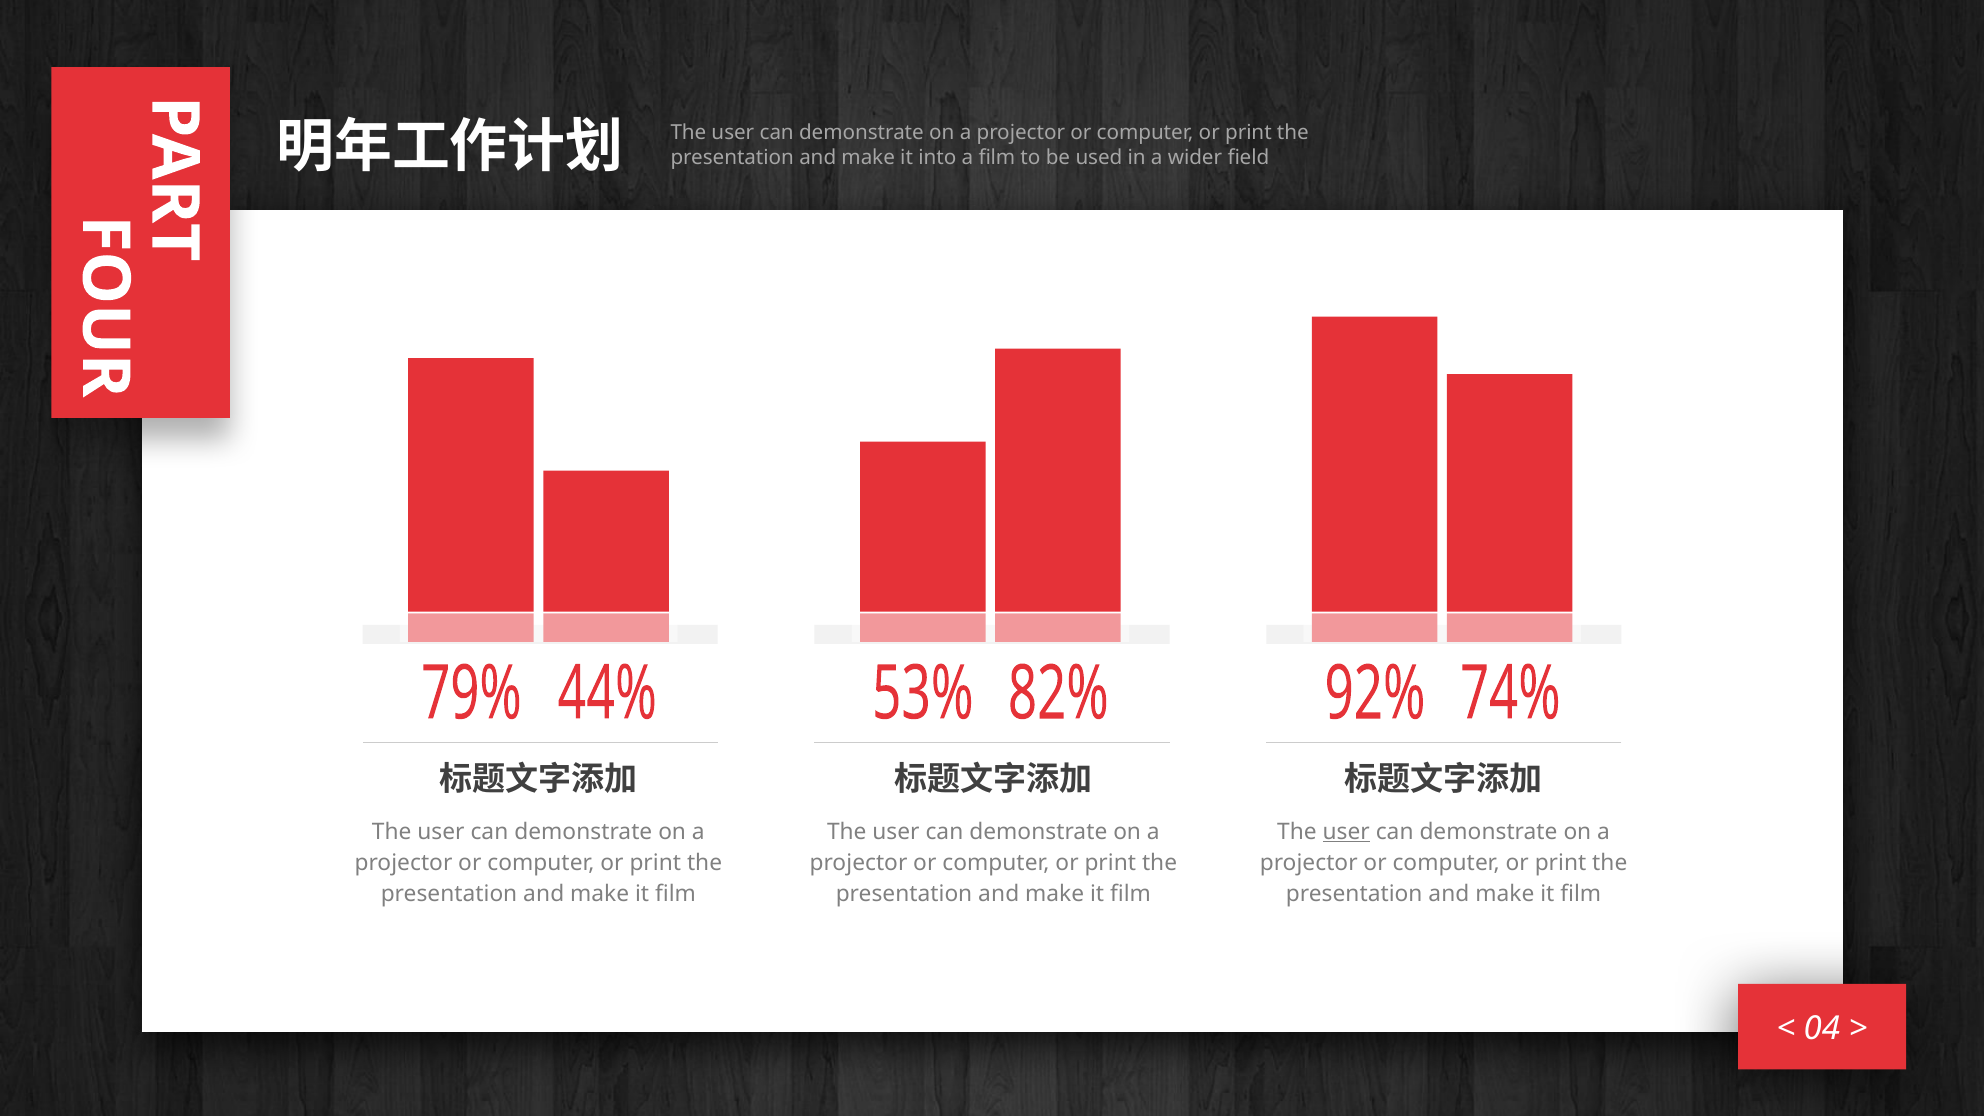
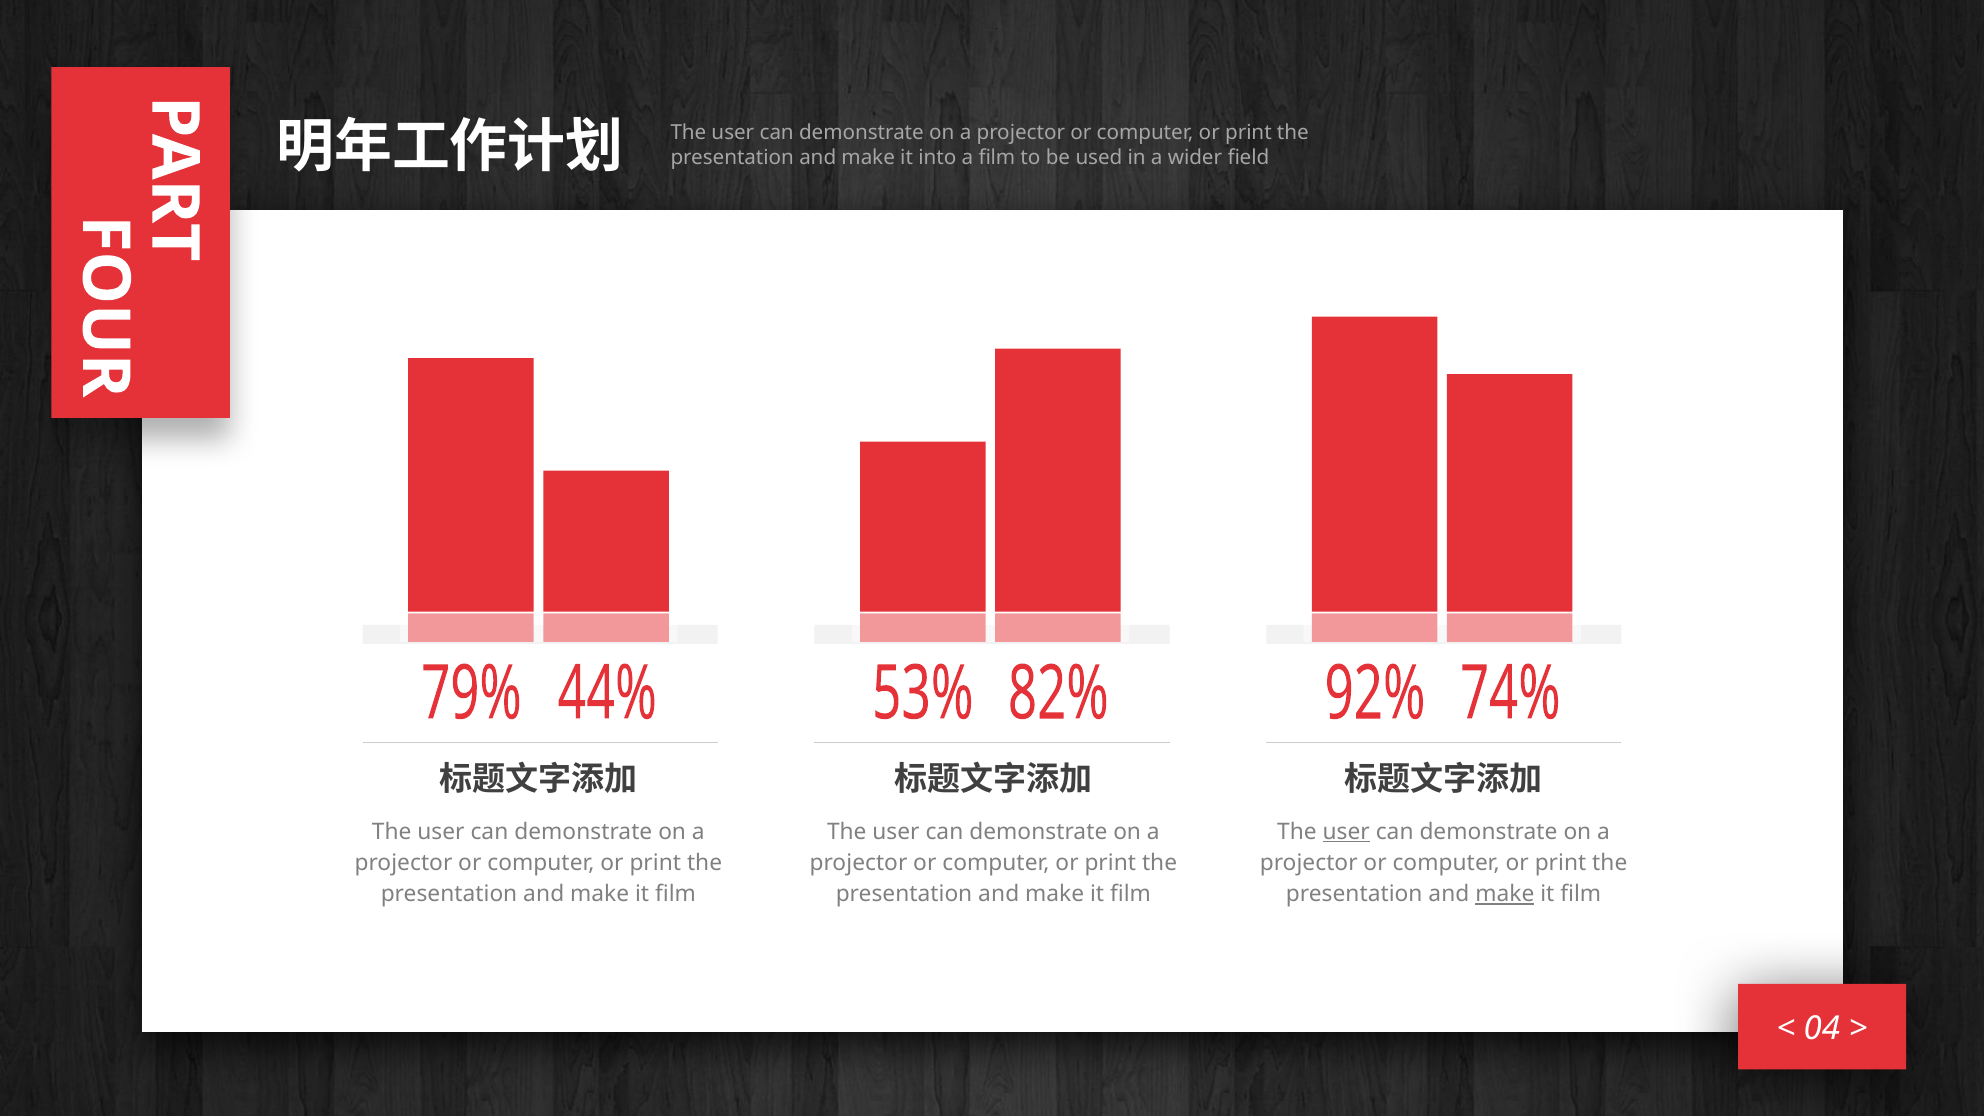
make underline: none -> present (1505, 894)
